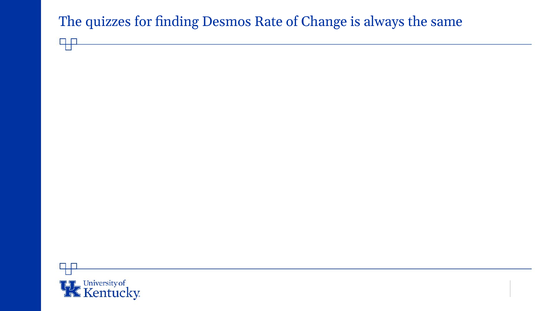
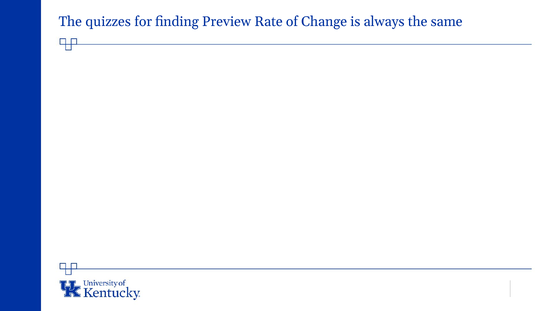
Desmos: Desmos -> Preview (227, 21)
